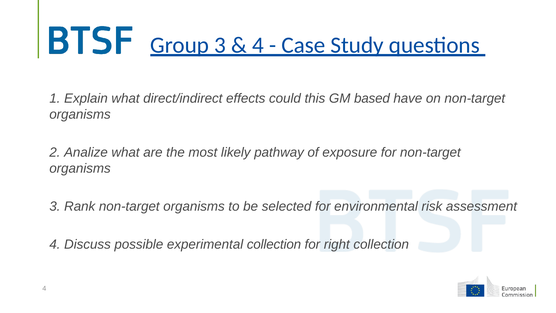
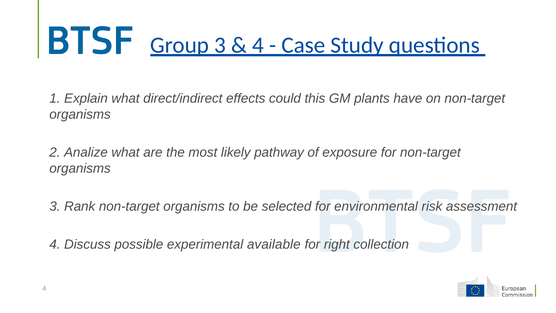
based: based -> plants (372, 98)
experimental collection: collection -> available (274, 244)
